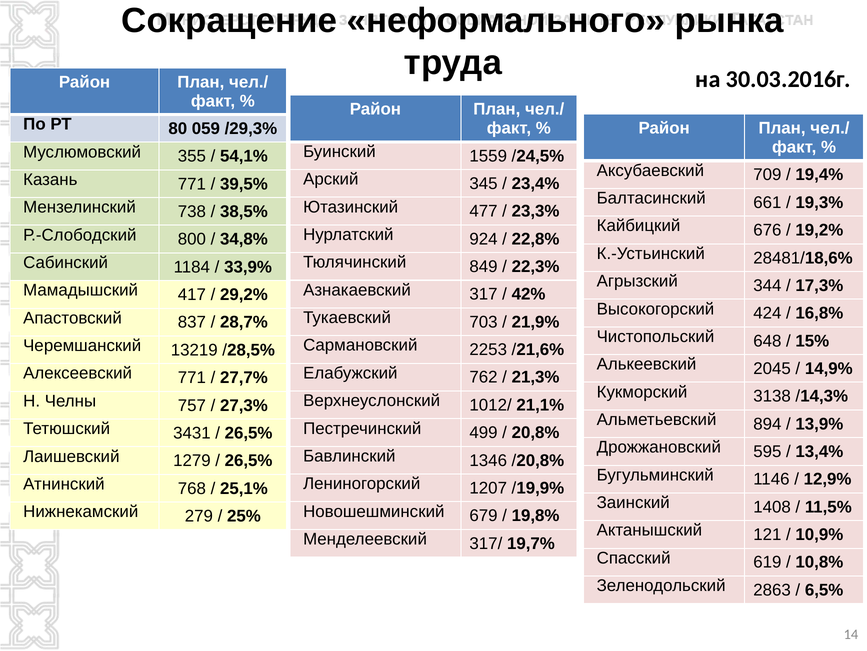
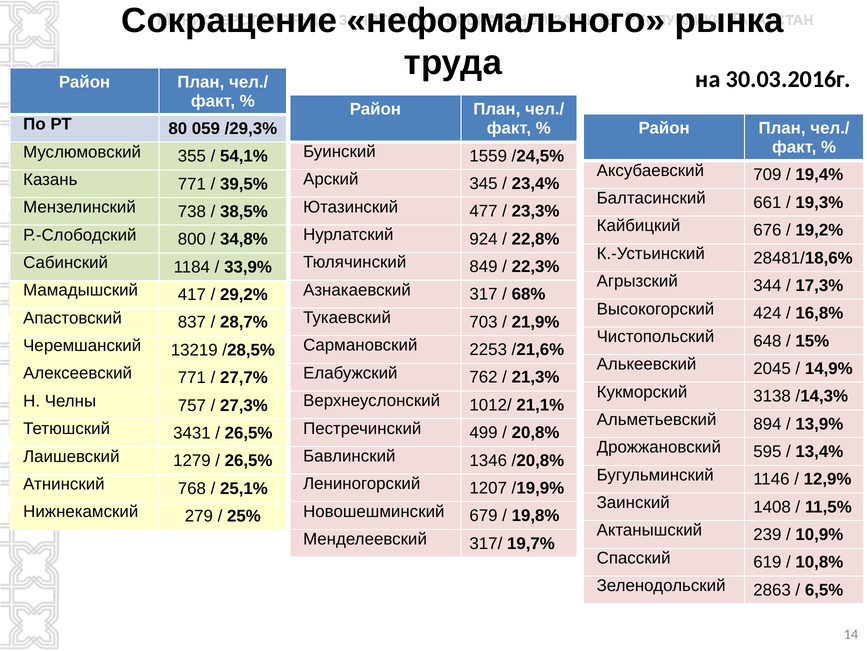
42%: 42% -> 68% (529, 294)
121: 121 -> 239 (767, 534)
